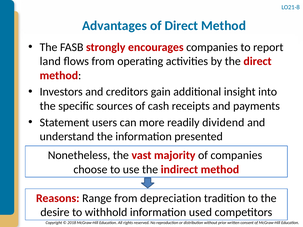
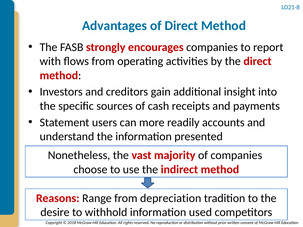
land: land -> with (50, 61)
dividend: dividend -> accounts (223, 123)
